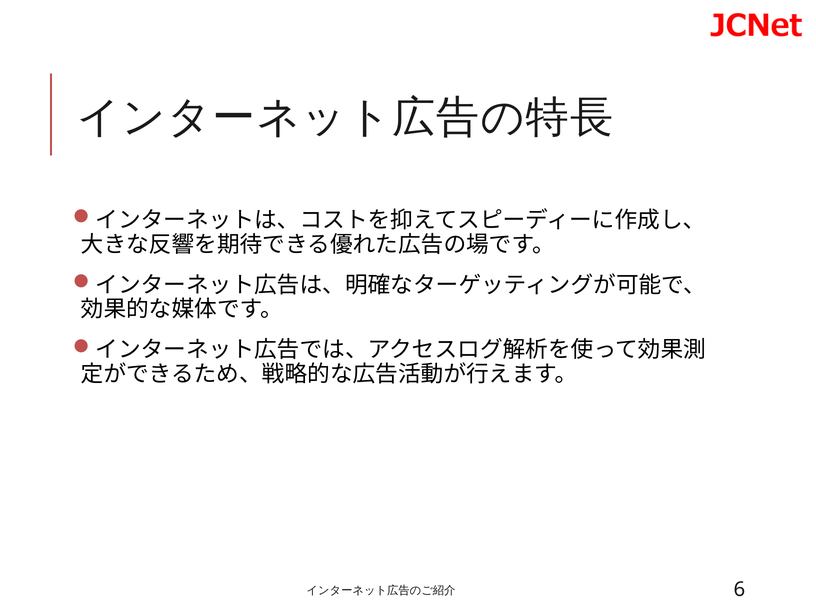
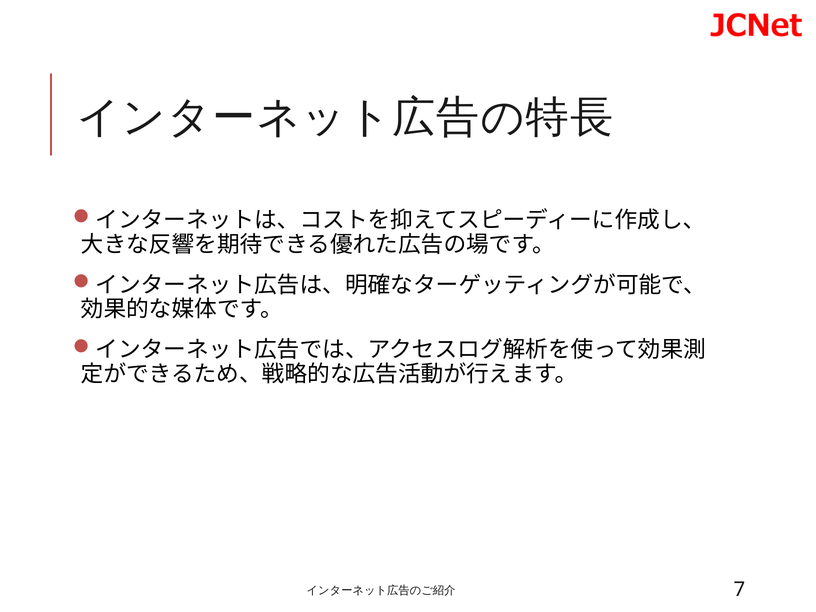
6: 6 -> 7 (739, 589)
